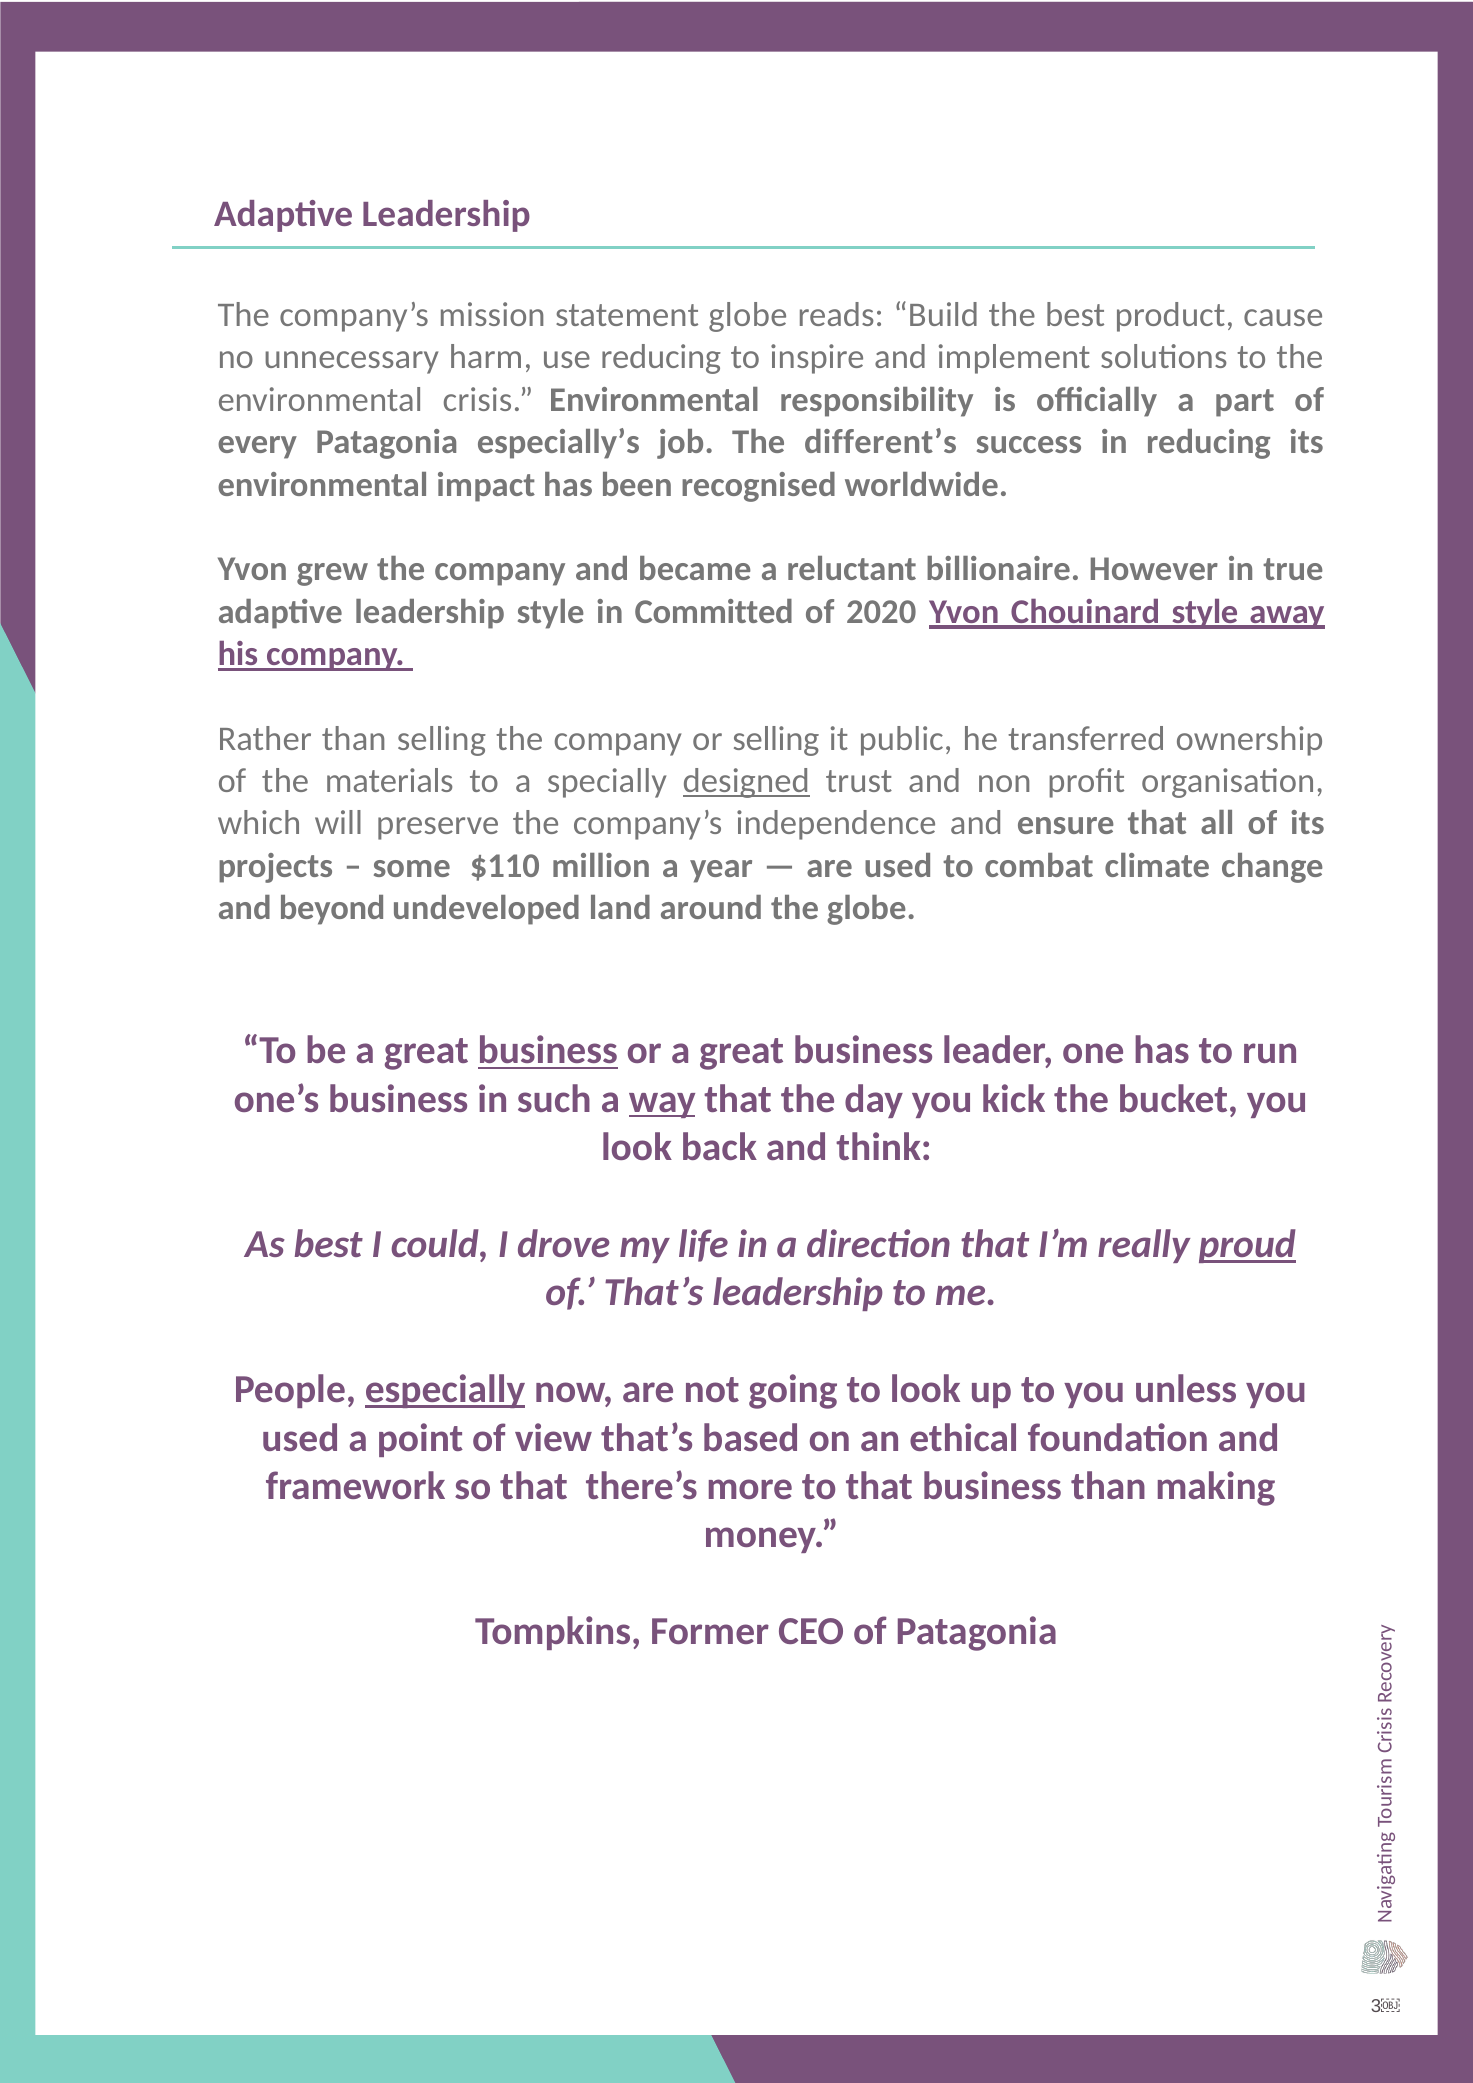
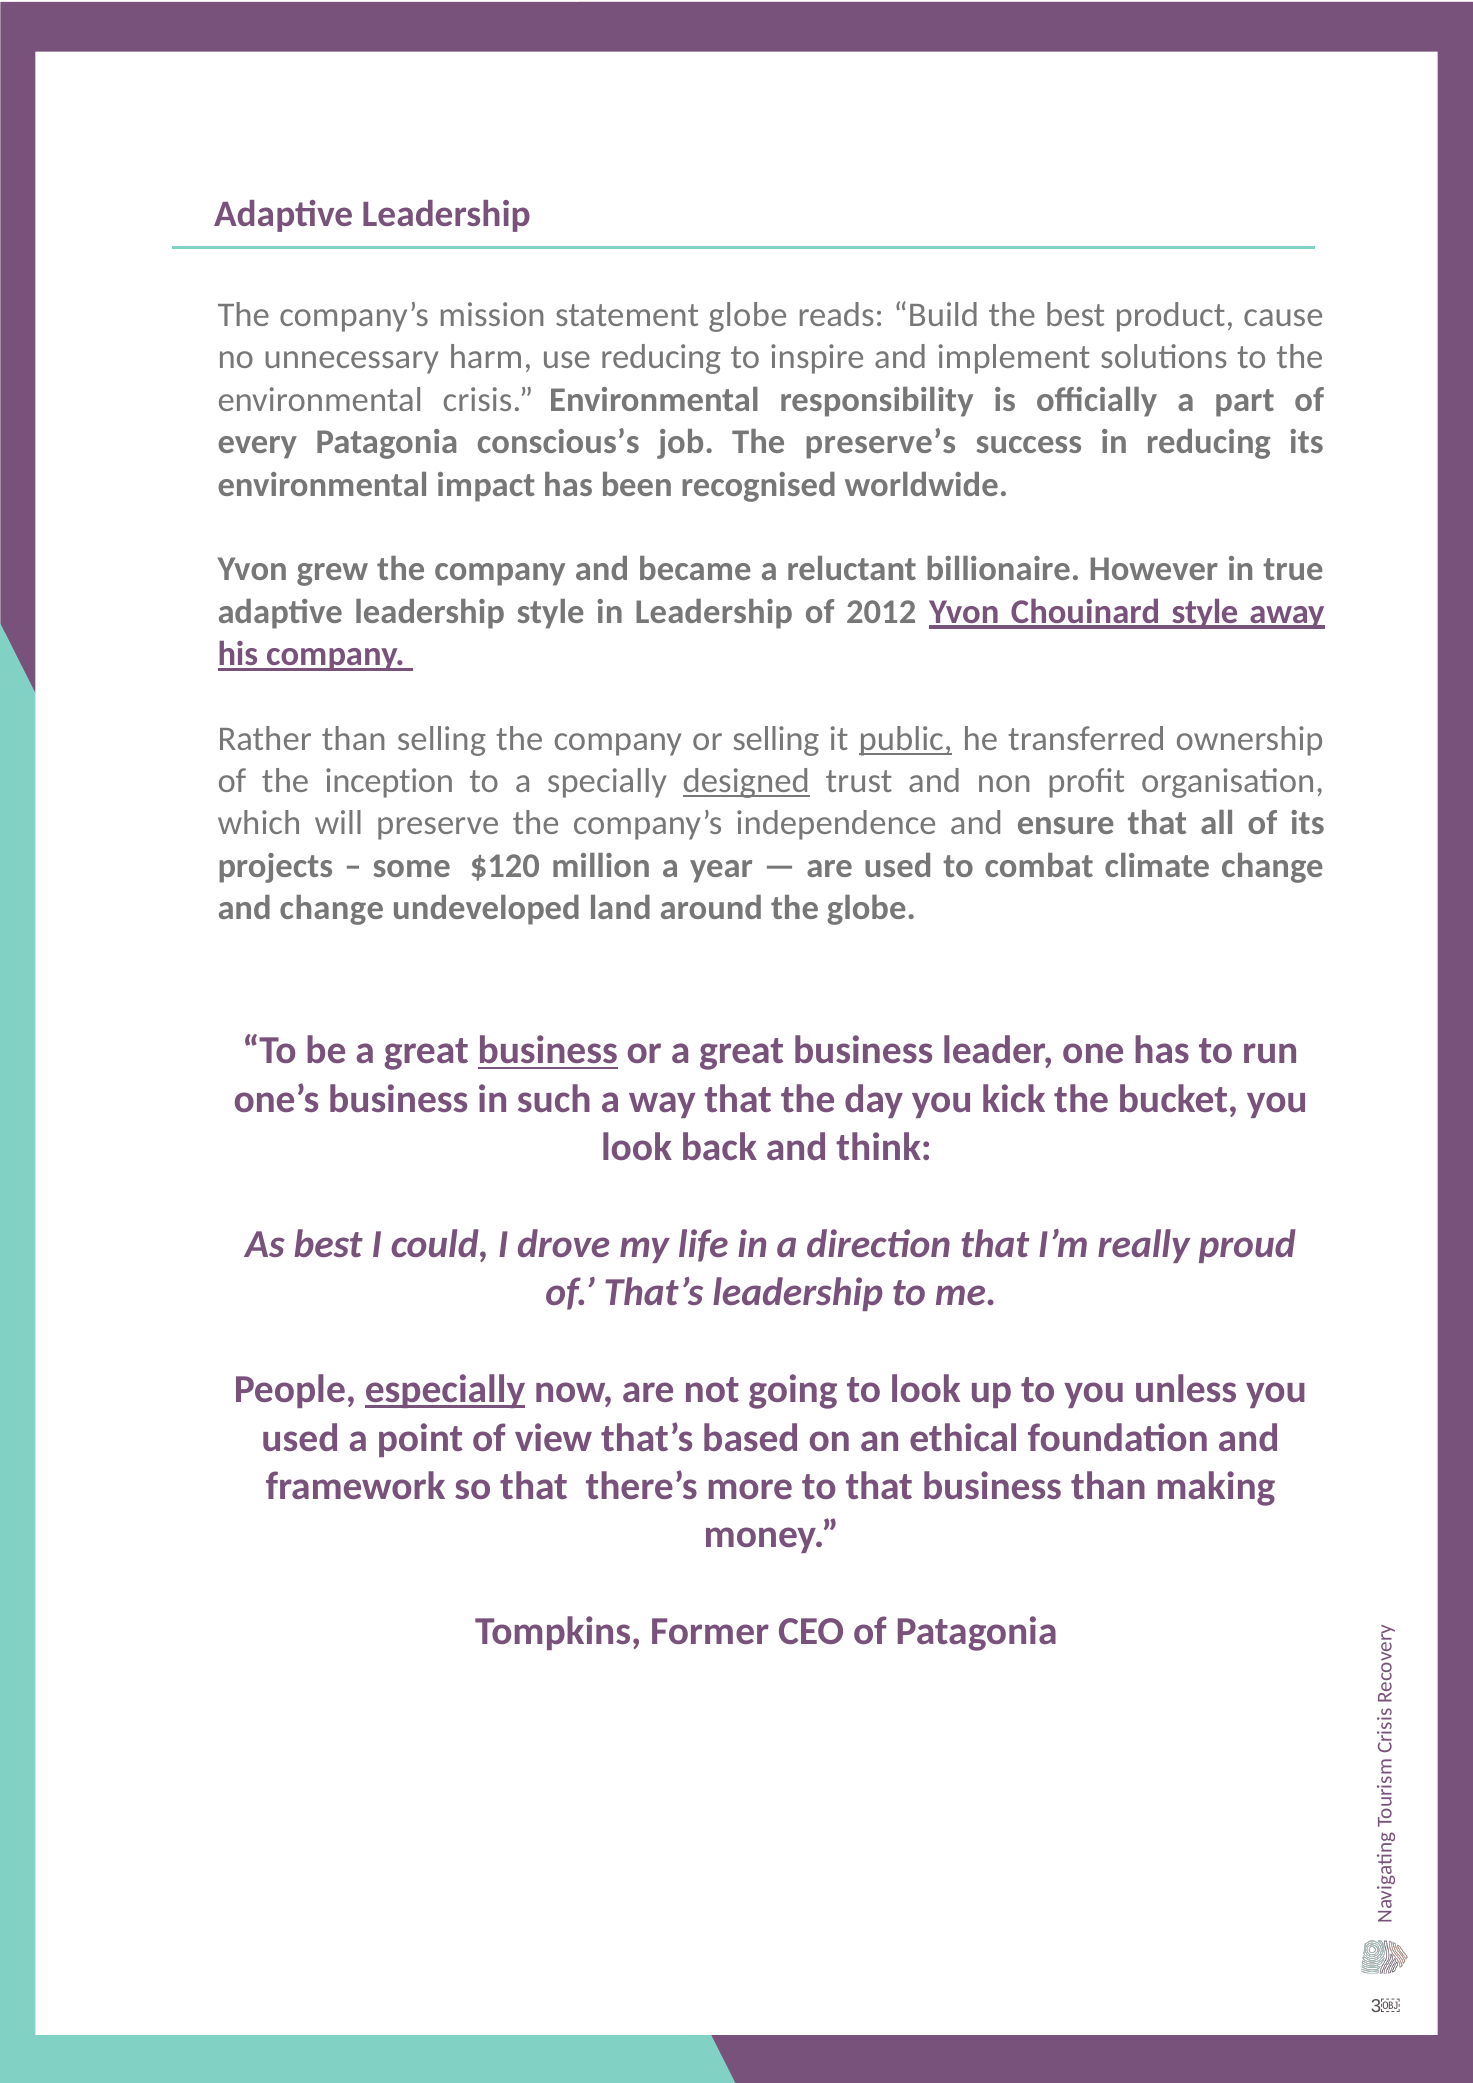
especially’s: especially’s -> conscious’s (558, 442)
different’s: different’s -> preserve’s (880, 442)
in Committed: Committed -> Leadership (714, 612)
2020: 2020 -> 2012 (881, 612)
public underline: none -> present (906, 739)
materials: materials -> inception (389, 781)
$110: $110 -> $120 (505, 866)
and beyond: beyond -> change (332, 908)
way underline: present -> none (662, 1099)
proud underline: present -> none (1247, 1245)
